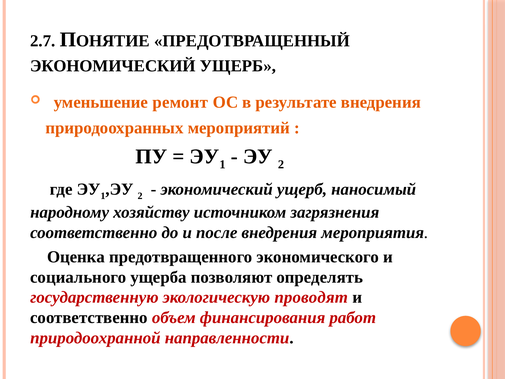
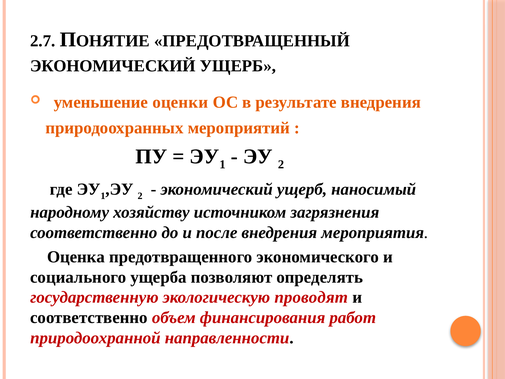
ремонт: ремонт -> оценки (180, 102)
